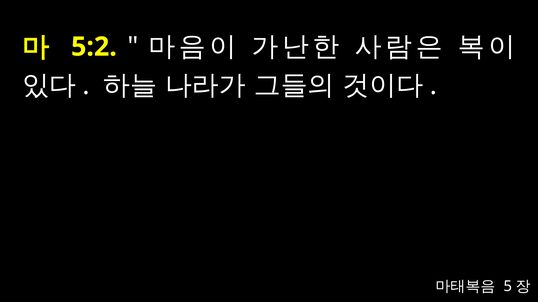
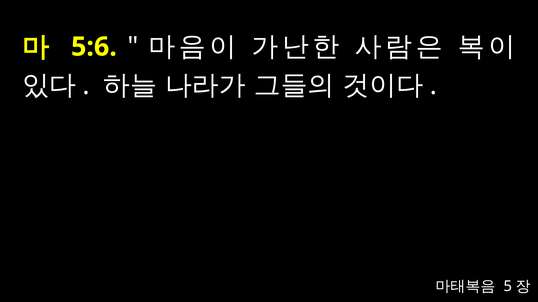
5:2: 5:2 -> 5:6 (94, 47)
